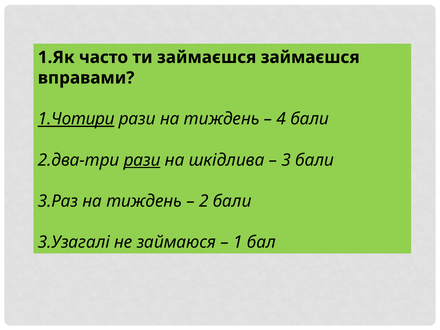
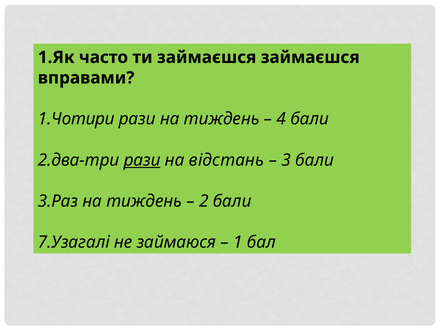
1.Чотири underline: present -> none (76, 119)
шкідлива: шкідлива -> відстань (226, 160)
3.Узагалі: 3.Узагалі -> 7.Узагалі (74, 242)
